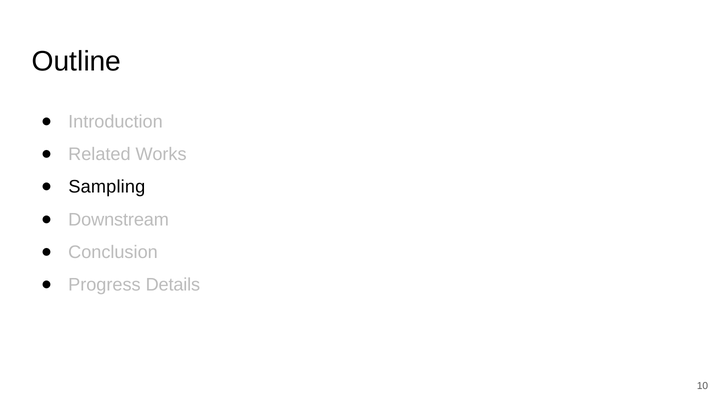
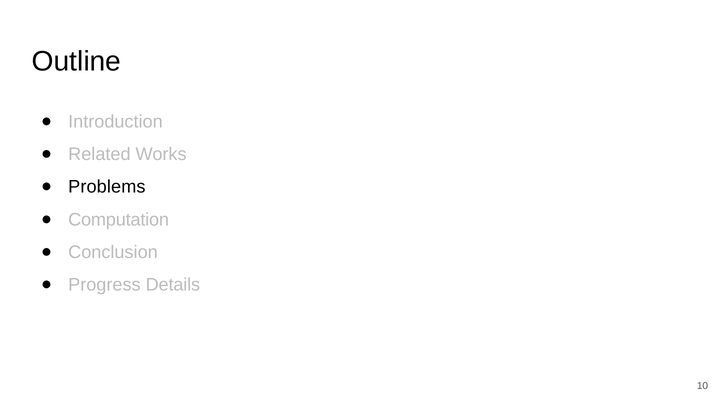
Sampling: Sampling -> Problems (107, 187)
Downstream: Downstream -> Computation (119, 220)
